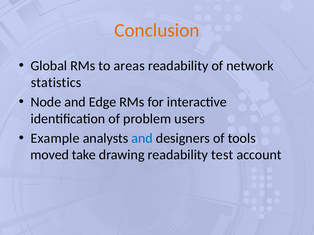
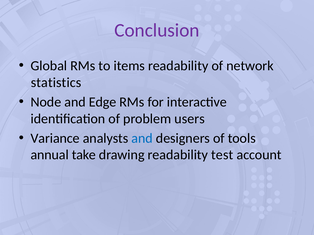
Conclusion colour: orange -> purple (157, 30)
areas: areas -> items (129, 66)
Example: Example -> Variance (55, 138)
moved: moved -> annual (50, 155)
